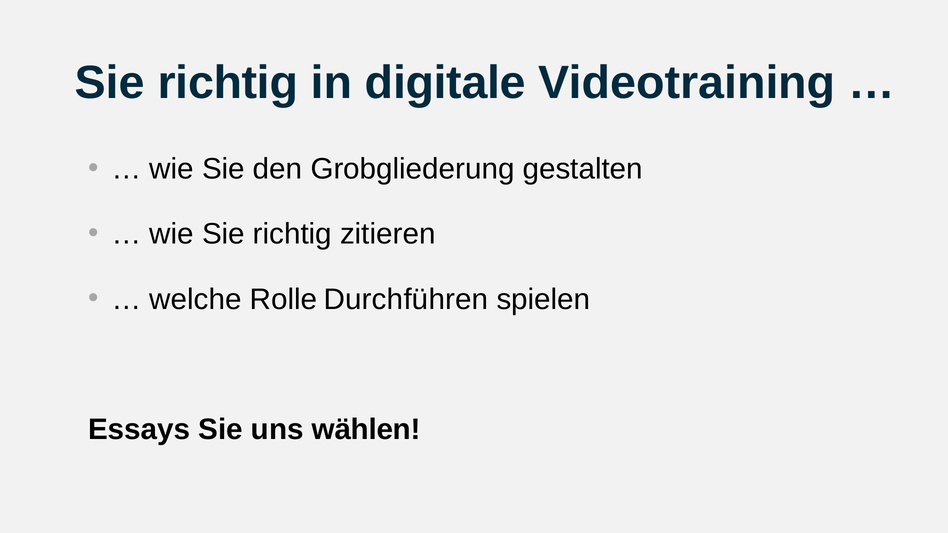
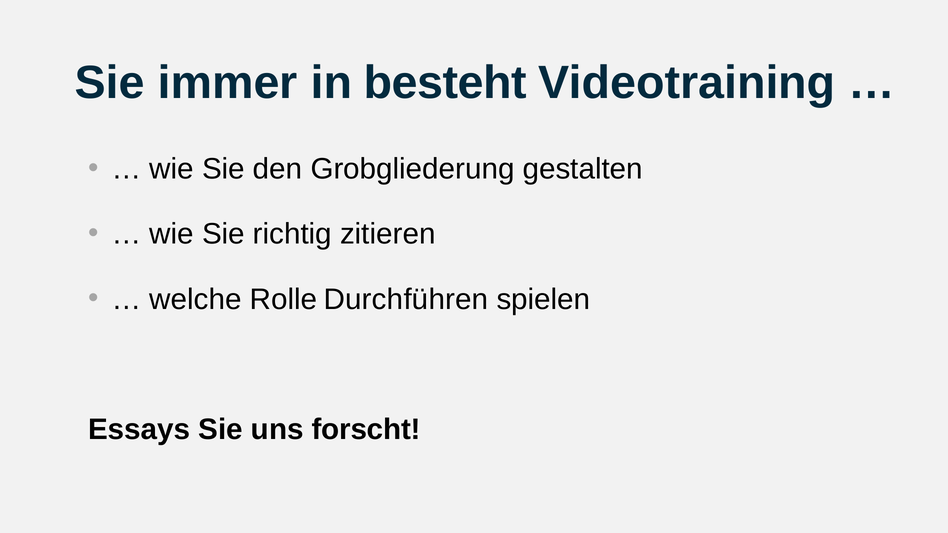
richtig: richtig -> immer (228, 83)
digitale: digitale -> besteht (445, 83)
wählen: wählen -> forscht (366, 430)
